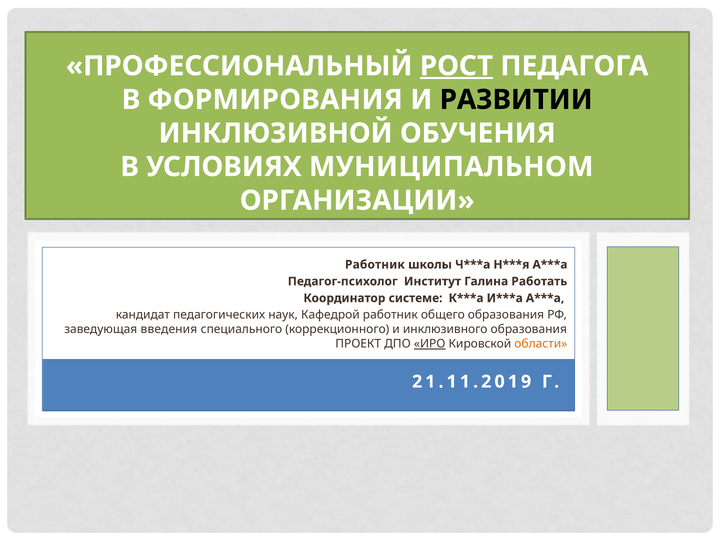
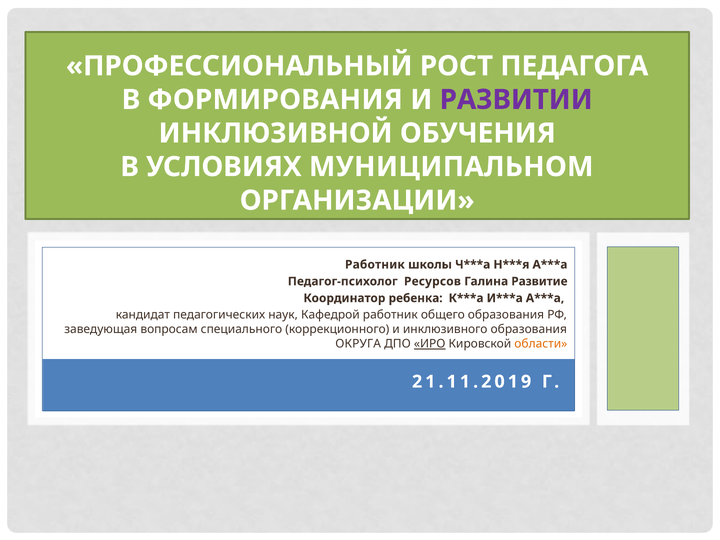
РОСТ underline: present -> none (456, 66)
РАЗВИТИИ colour: black -> purple (516, 100)
Институт: Институт -> Ресурсов (432, 281)
Работать: Работать -> Развитие (539, 281)
системе: системе -> ребенка (416, 298)
введения: введения -> вопросам (169, 329)
ПРОЕКТ: ПРОЕКТ -> ОКРУГА (358, 344)
